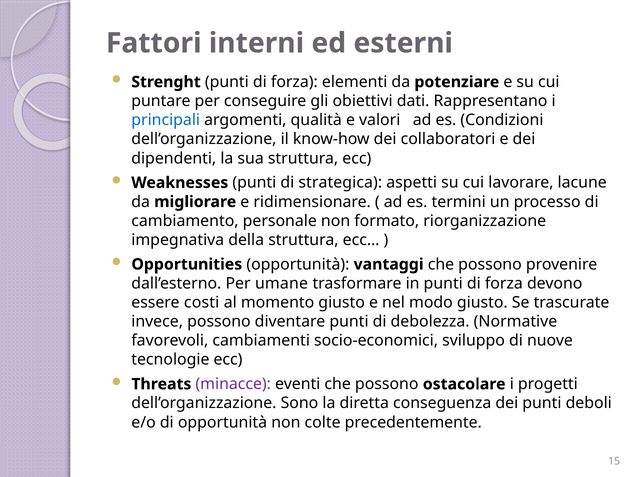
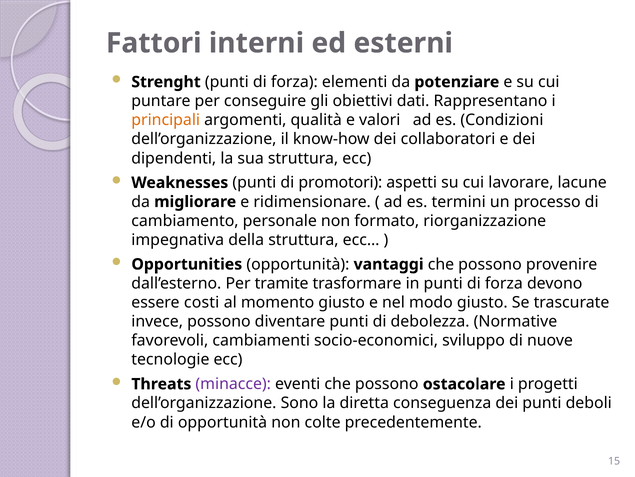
principali colour: blue -> orange (166, 120)
strategica: strategica -> promotori (340, 182)
umane: umane -> tramite (282, 283)
